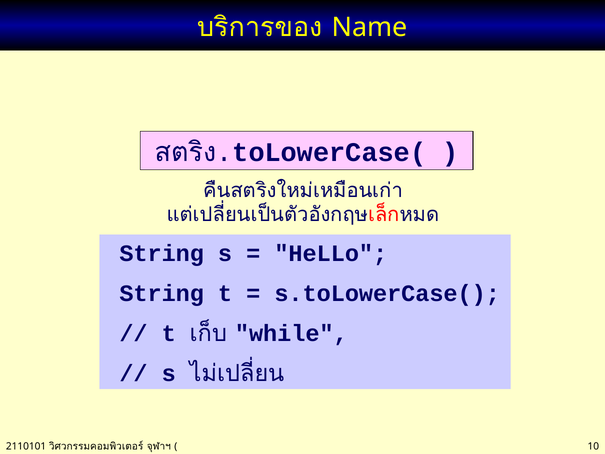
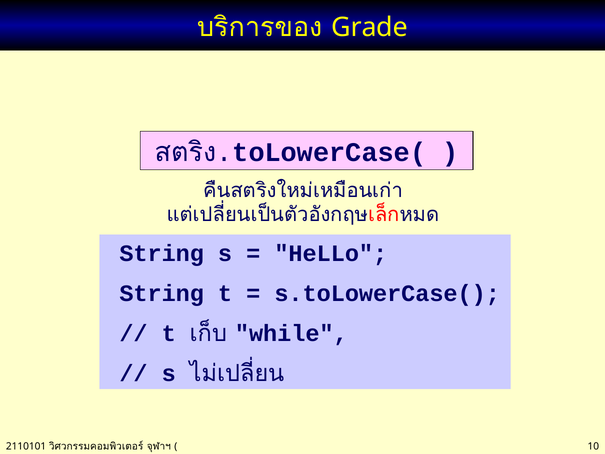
Name: Name -> Grade (370, 27)
